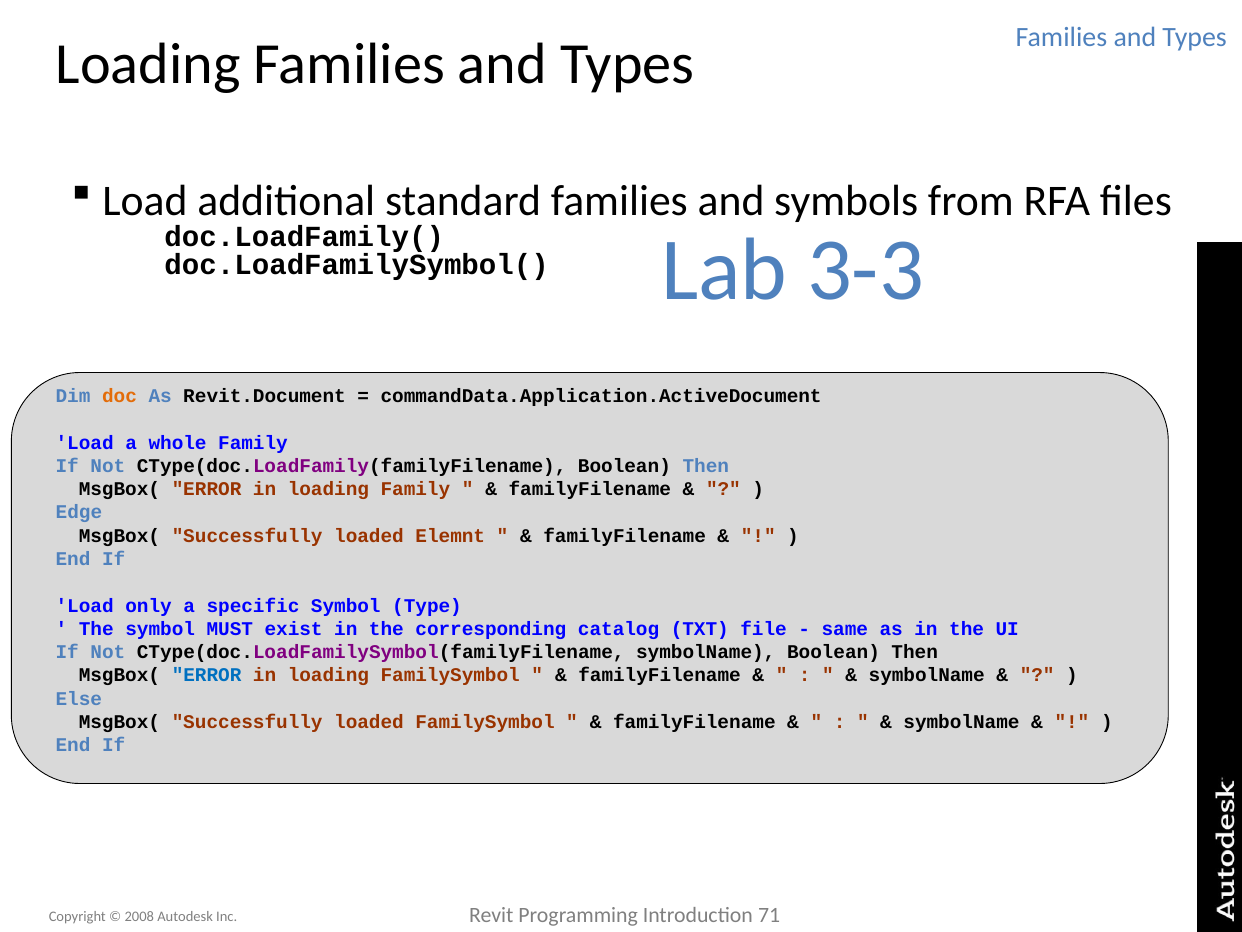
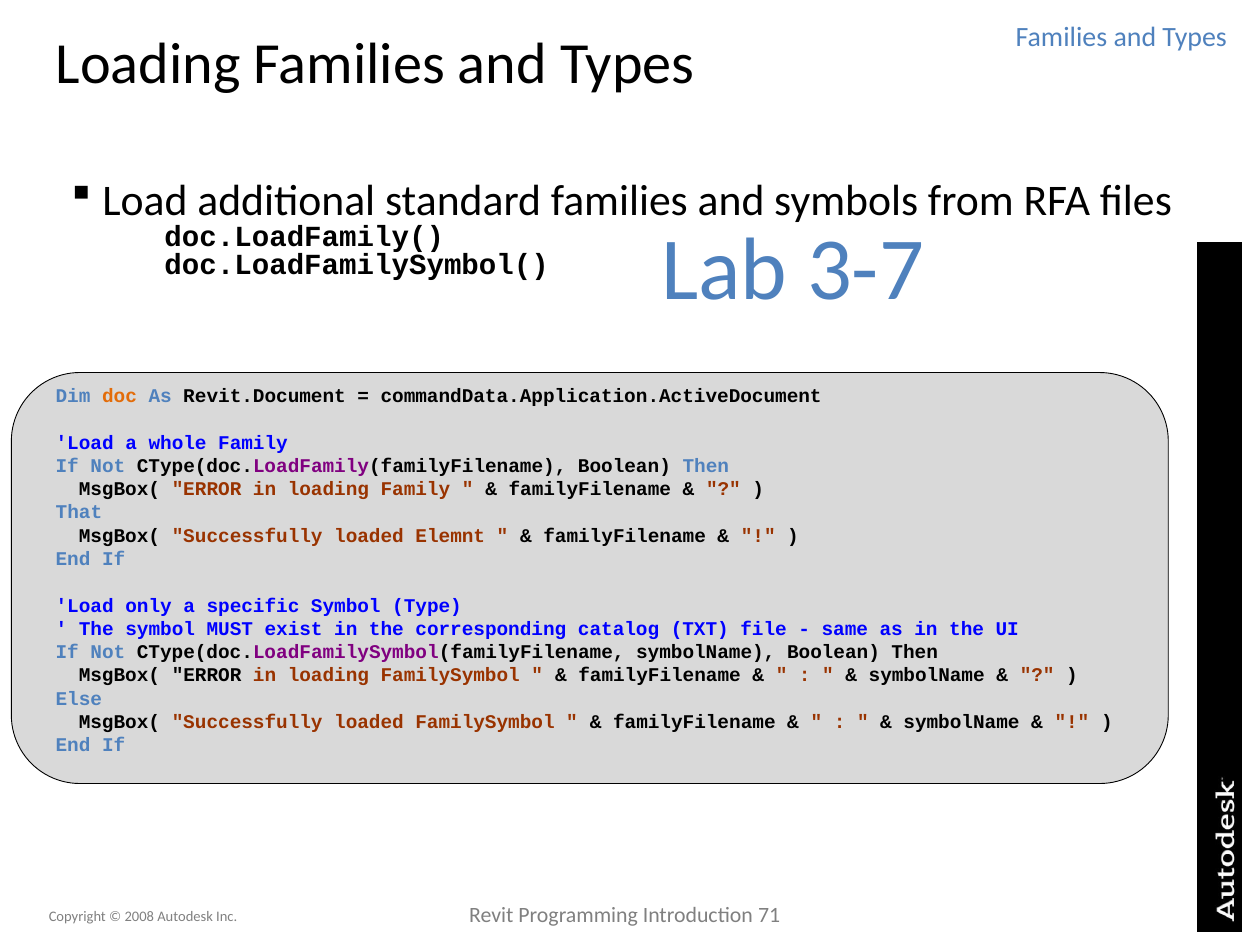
3-3: 3-3 -> 3-7 (865, 270)
Edge: Edge -> That (79, 513)
ERROR colour: blue -> black (207, 675)
